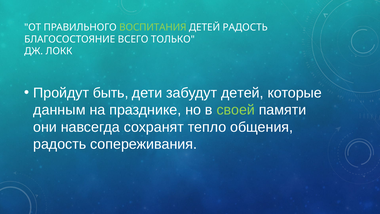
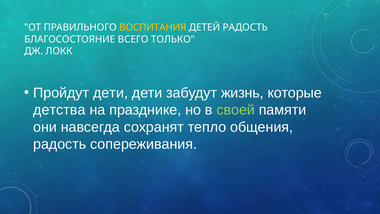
ВОСПИТАНИЯ colour: light green -> yellow (153, 27)
Пройдут быть: быть -> дети (111, 93)
забудут детей: детей -> жизнь (242, 93)
данным: данным -> детства (59, 110)
